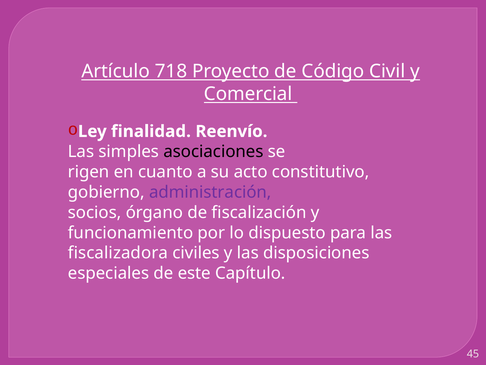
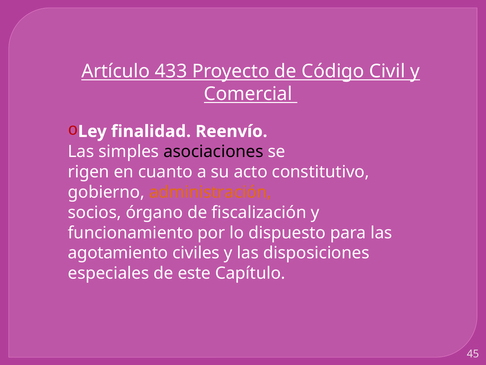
718: 718 -> 433 (171, 71)
administración colour: purple -> orange (210, 192)
fiscalizadora: fiscalizadora -> agotamiento (118, 253)
